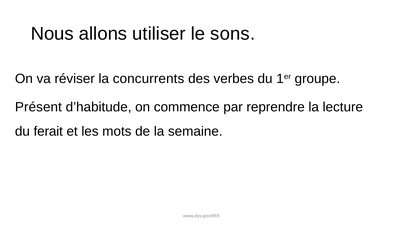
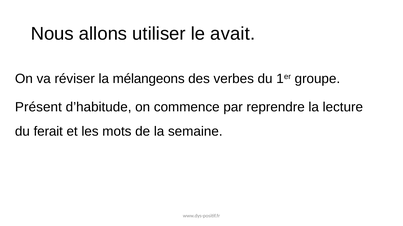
sons: sons -> avait (233, 34)
concurrents: concurrents -> mélangeons (149, 79)
